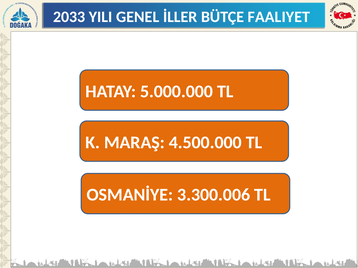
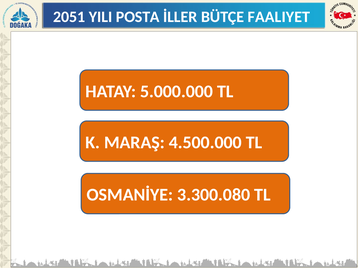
2033: 2033 -> 2051 (69, 17)
GENEL: GENEL -> POSTA (138, 17)
3.300.006: 3.300.006 -> 3.300.080 (214, 195)
